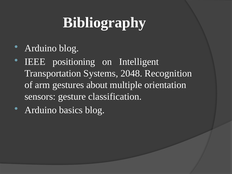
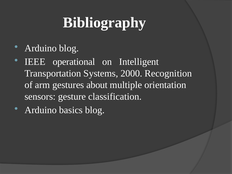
positioning: positioning -> operational (74, 62)
2048: 2048 -> 2000 (131, 73)
